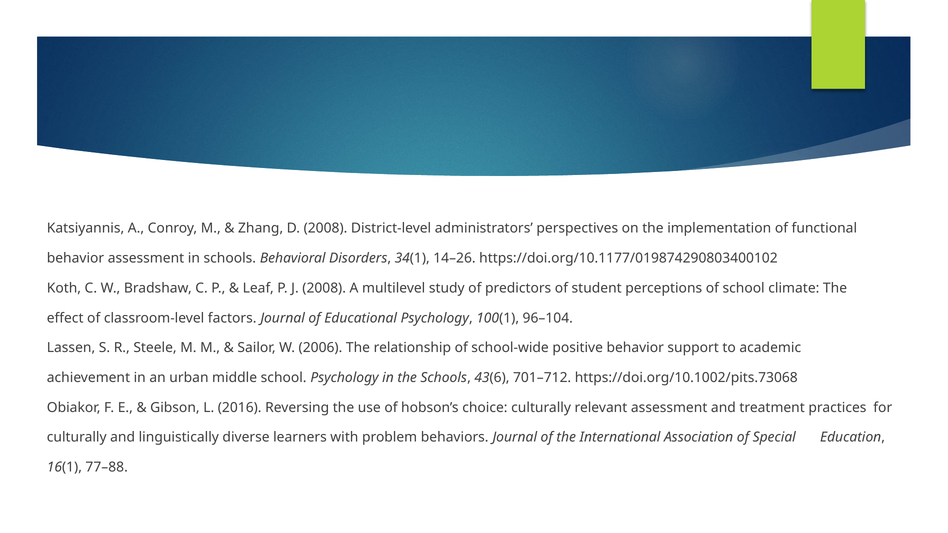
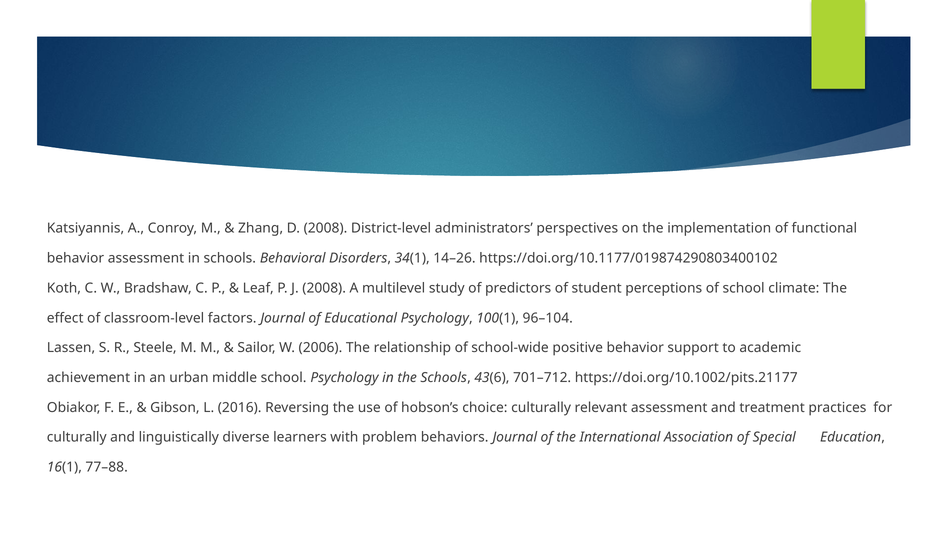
https://doi.org/10.1002/pits.73068: https://doi.org/10.1002/pits.73068 -> https://doi.org/10.1002/pits.21177 (686, 378)
